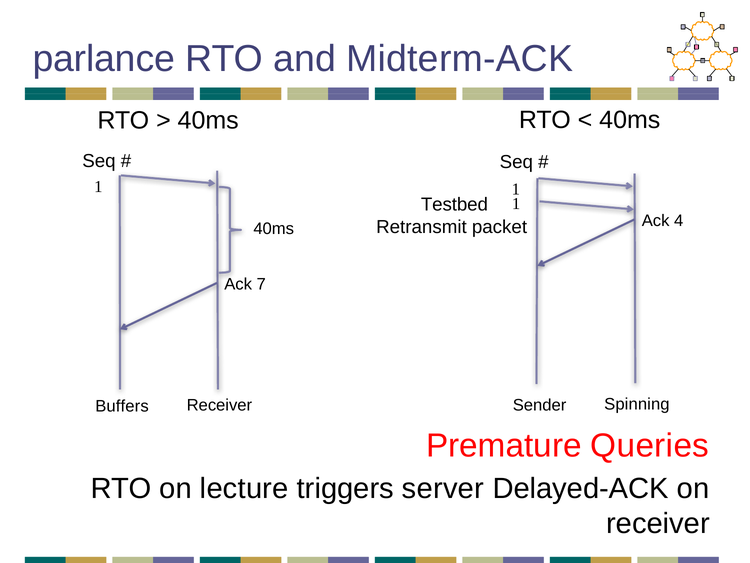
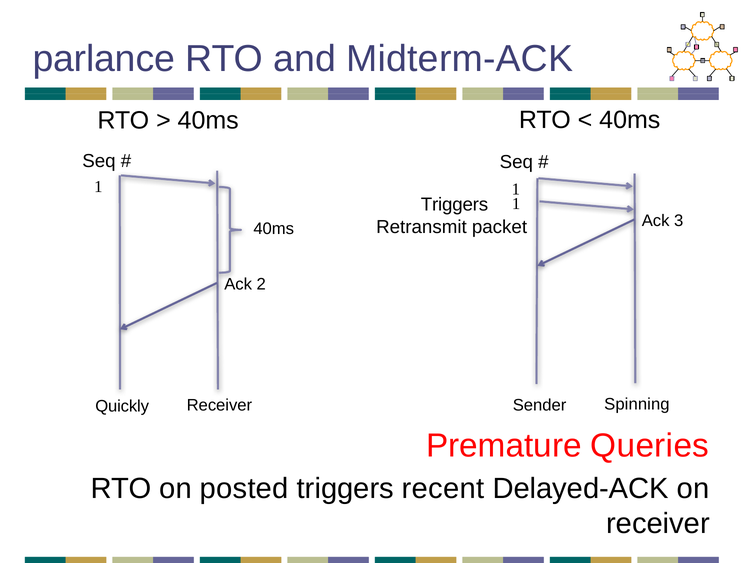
Testbed: Testbed -> Triggers (454, 204)
4: 4 -> 3 (679, 220)
7: 7 -> 2 (261, 284)
Buffers: Buffers -> Quickly (122, 406)
lecture: lecture -> posted (244, 488)
server: server -> recent (443, 488)
